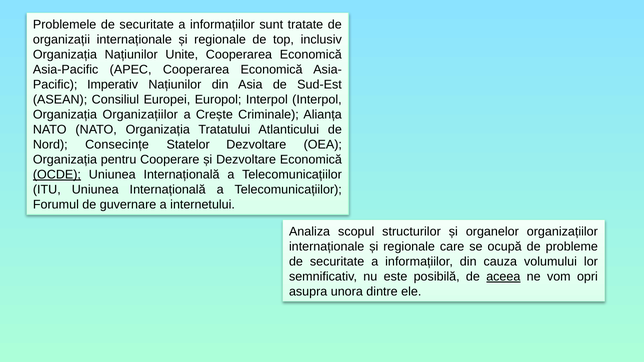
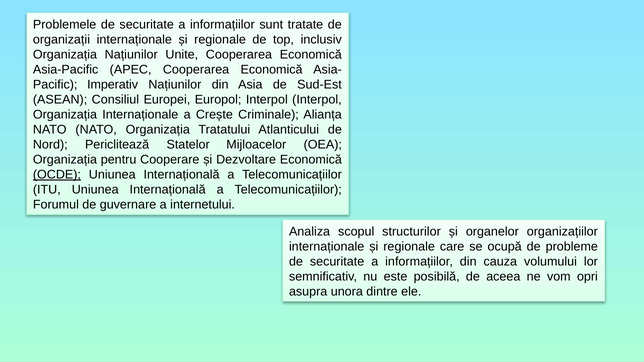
Organizația Organizațiilor: Organizațiilor -> Internaționale (140, 115)
Consecințe: Consecințe -> Periclitează (117, 145)
Statelor Dezvoltare: Dezvoltare -> Mijloacelor (256, 145)
aceea underline: present -> none (503, 277)
